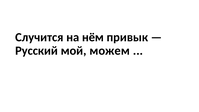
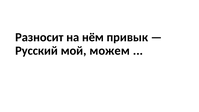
Случится: Случится -> Разносит (39, 37)
